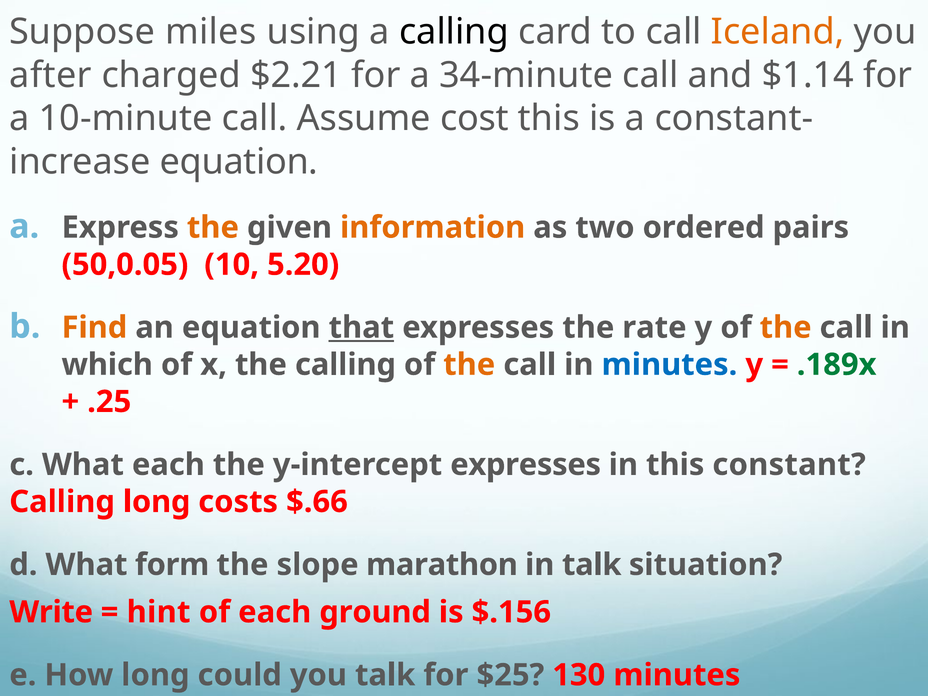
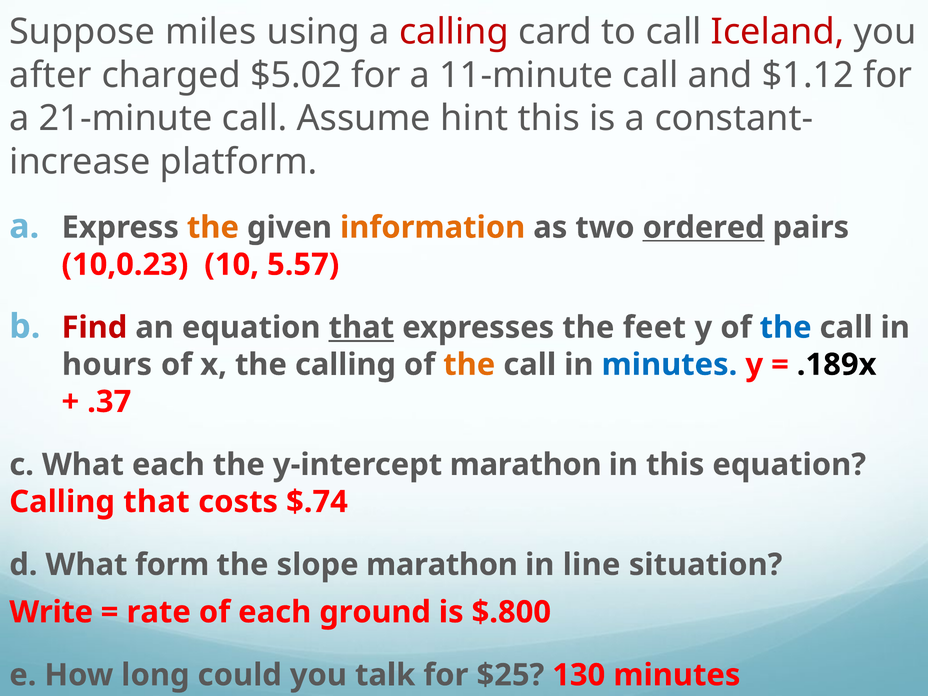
calling colour: black -> red (454, 32)
Iceland colour: orange -> red (778, 32)
$2.21: $2.21 -> $5.02 (296, 75)
34-minute: 34-minute -> 11-minute (526, 75)
$1.14: $1.14 -> $1.12 (808, 75)
10-minute: 10-minute -> 21-minute (126, 118)
cost: cost -> hint (474, 118)
equation: equation -> platform (239, 162)
ordered underline: none -> present (704, 227)
50,0.05: 50,0.05 -> 10,0.23 (125, 265)
5.20: 5.20 -> 5.57 (303, 265)
Find colour: orange -> red (94, 328)
rate: rate -> feet (654, 328)
the colour: orange -> blue (786, 328)
which: which -> hours (107, 365)
.189x colour: green -> black (837, 365)
.25: .25 -> .37 (109, 402)
y-intercept expresses: expresses -> marathon (526, 465)
this constant: constant -> equation (789, 465)
Calling long: long -> that (156, 502)
$.66: $.66 -> $.74 (317, 502)
in talk: talk -> line (591, 565)
hint: hint -> rate (159, 612)
$.156: $.156 -> $.800 (511, 612)
